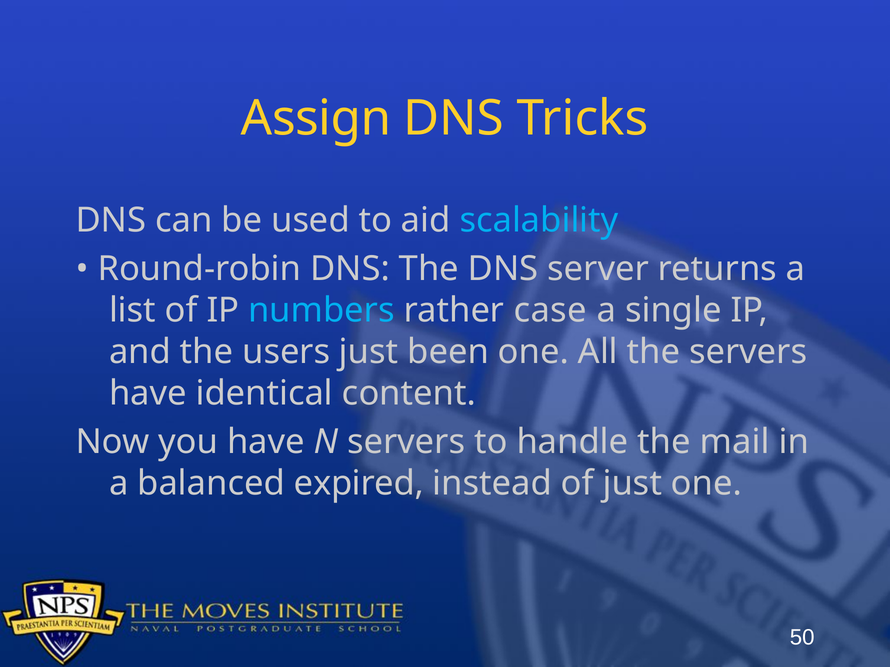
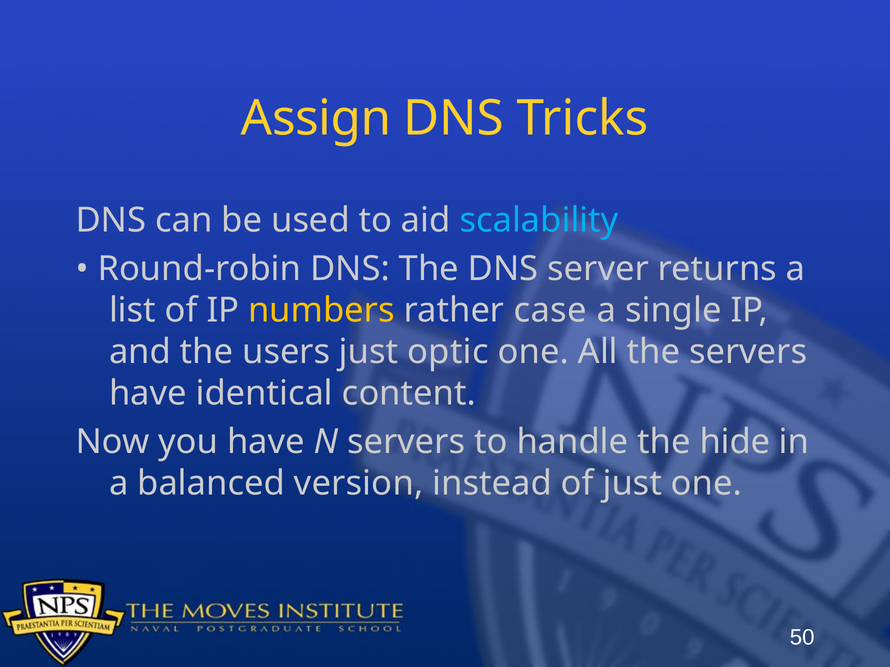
numbers colour: light blue -> yellow (321, 311)
been: been -> optic (448, 352)
mail: mail -> hide (735, 442)
expired: expired -> version (359, 484)
